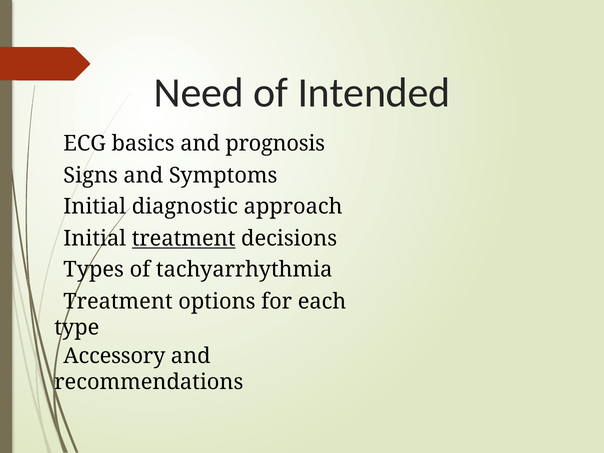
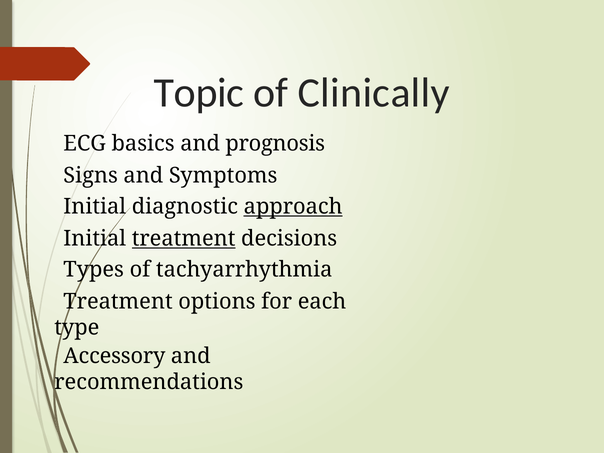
Need: Need -> Topic (199, 93)
Intended: Intended -> Clinically (374, 93)
approach underline: none -> present (293, 207)
